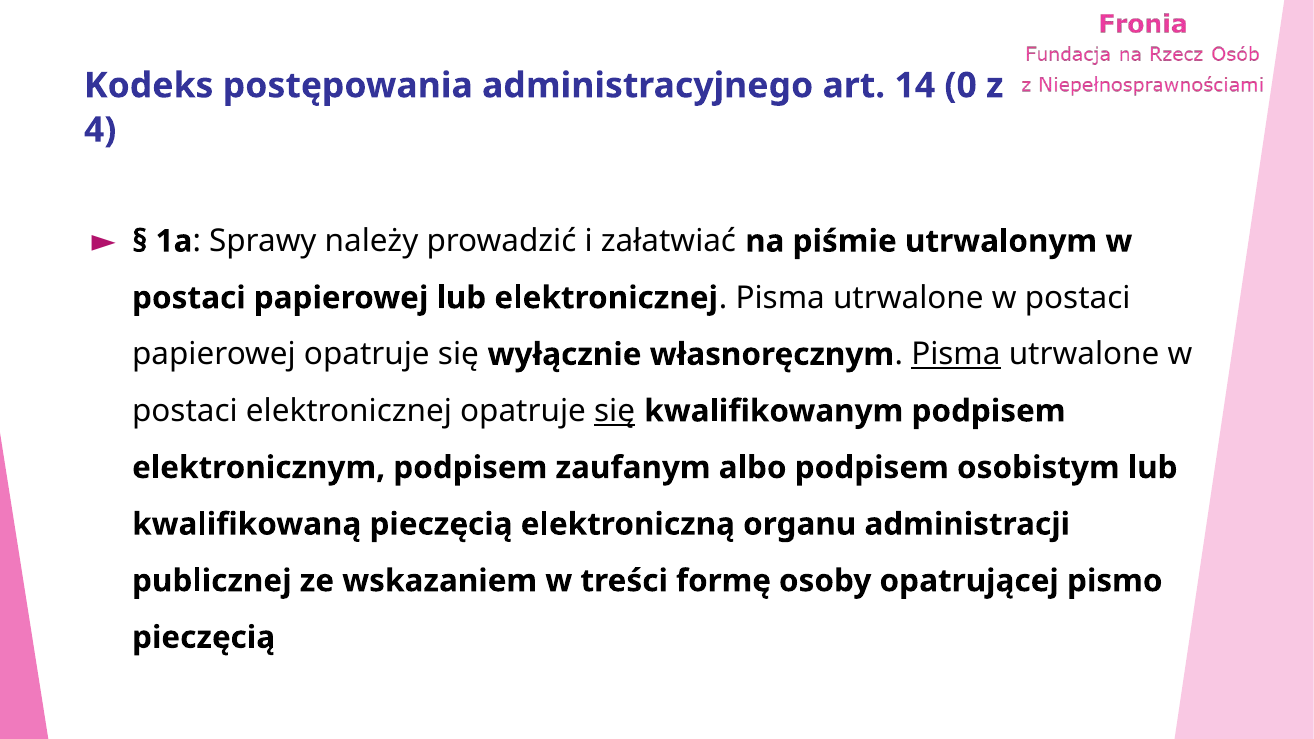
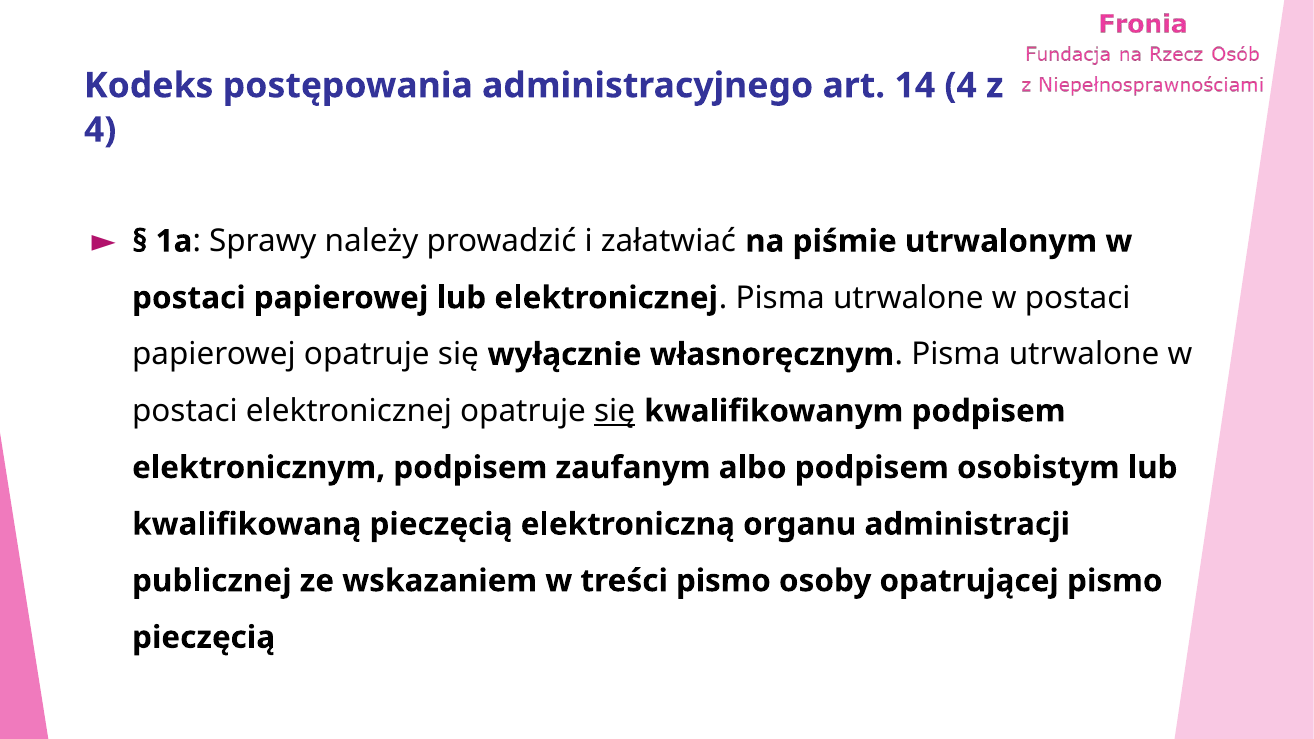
14 0: 0 -> 4 (961, 86)
Pisma underline: present -> none (956, 355)
treści formę: formę -> pismo (723, 581)
